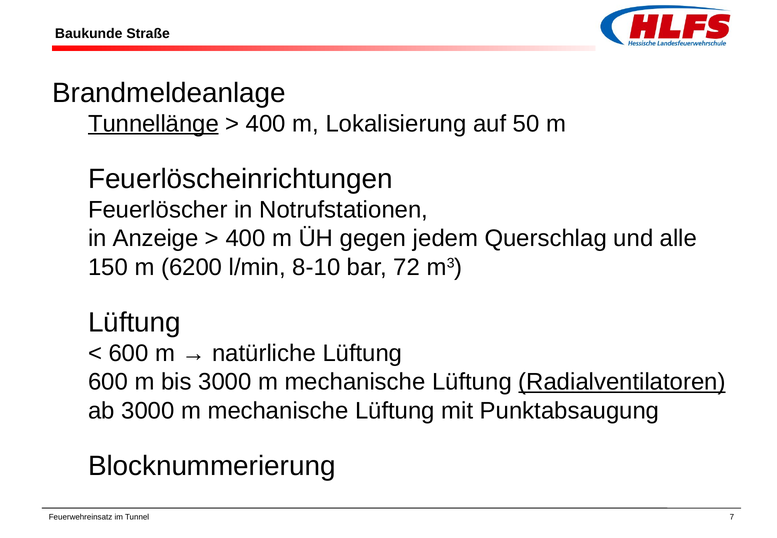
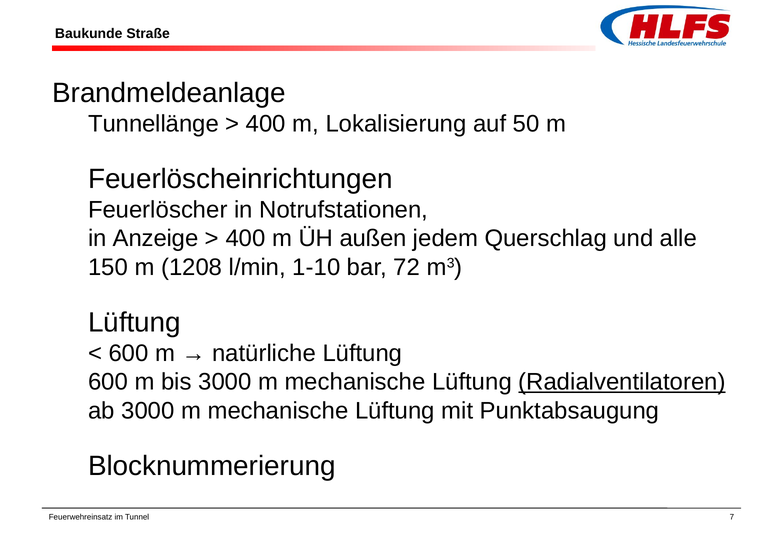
Tunnellänge underline: present -> none (153, 124)
gegen: gegen -> außen (373, 238)
6200: 6200 -> 1208 (192, 267)
8-10: 8-10 -> 1-10 (316, 267)
